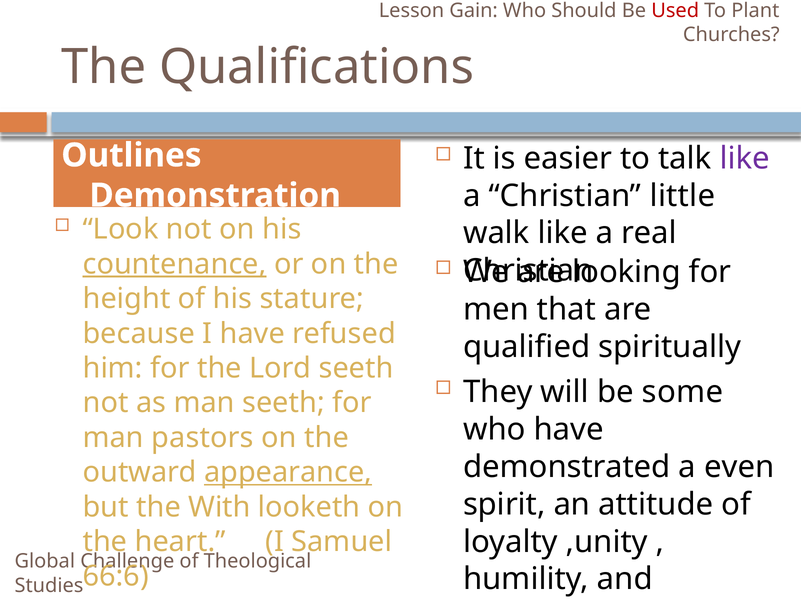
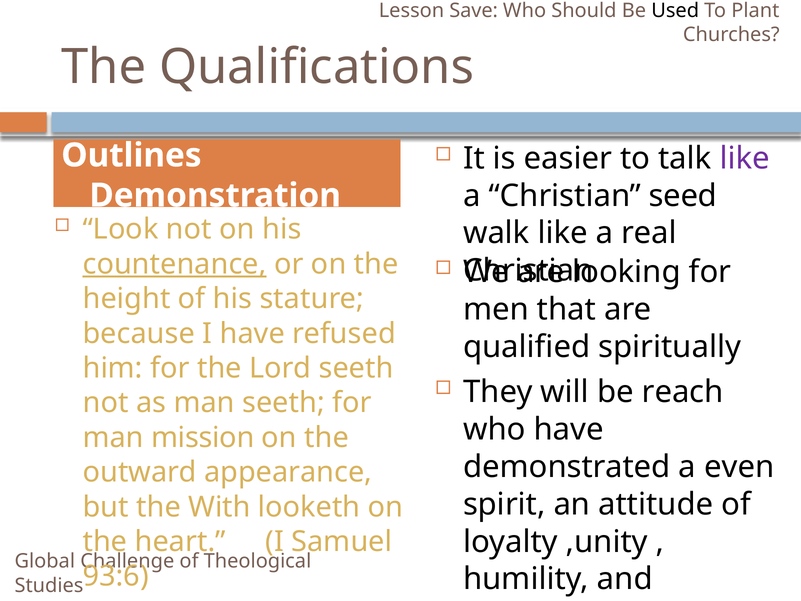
Gain: Gain -> Save (474, 11)
Used colour: red -> black (675, 11)
little: little -> seed (683, 196)
some: some -> reach (683, 392)
pastors: pastors -> mission (203, 437)
appearance underline: present -> none (288, 472)
66:6: 66:6 -> 93:6 (116, 576)
